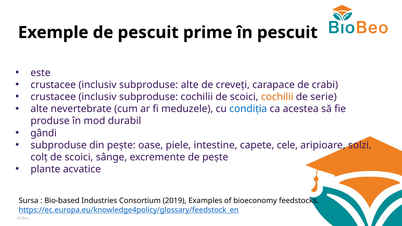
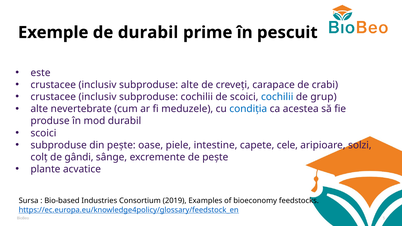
de pescuit: pescuit -> durabil (148, 33)
cochilii colour: orange -> blue (277, 97)
serie: serie -> grup (324, 97)
gândi: gândi -> scoici (43, 133)
scoici: scoici -> gândi (79, 157)
